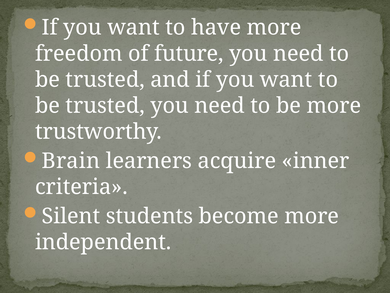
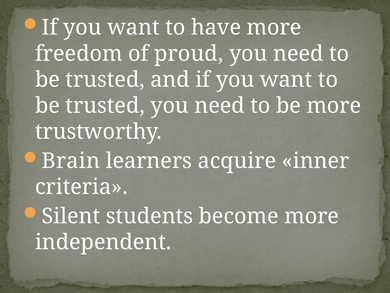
future: future -> proud (189, 54)
